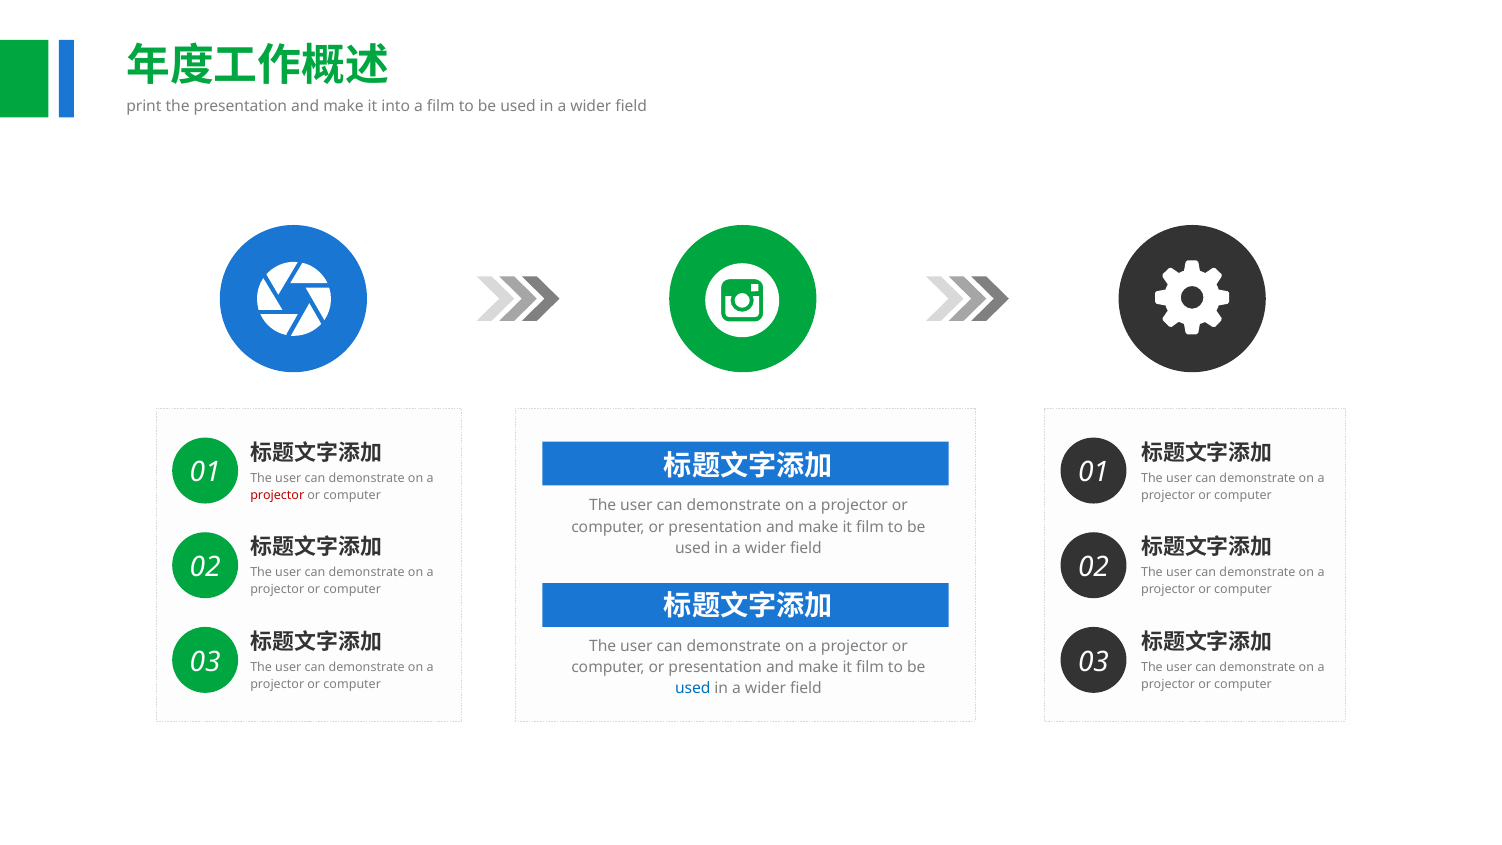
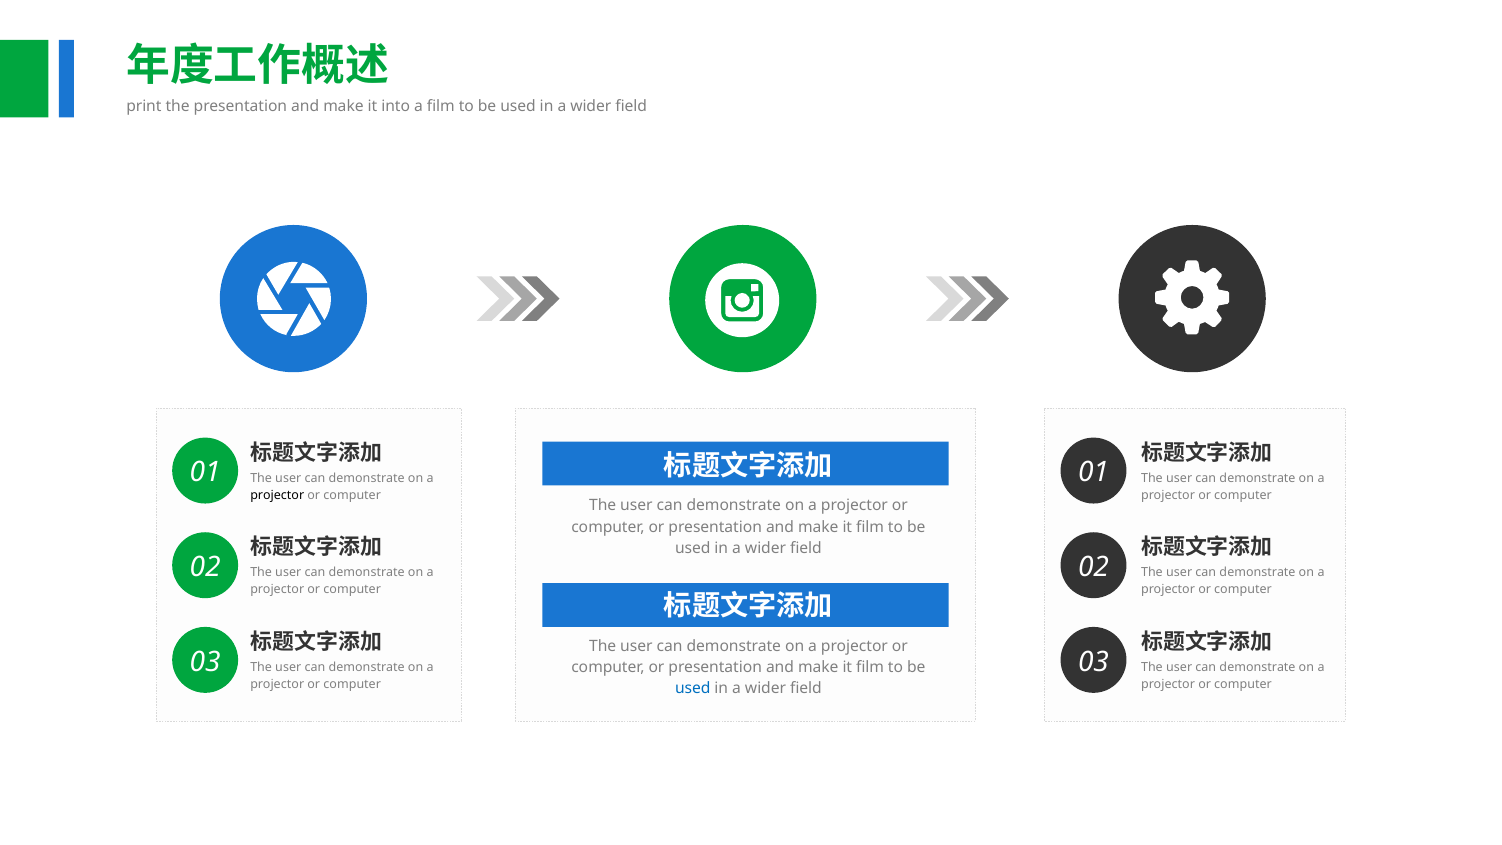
projector colour: red -> black (277, 495)
